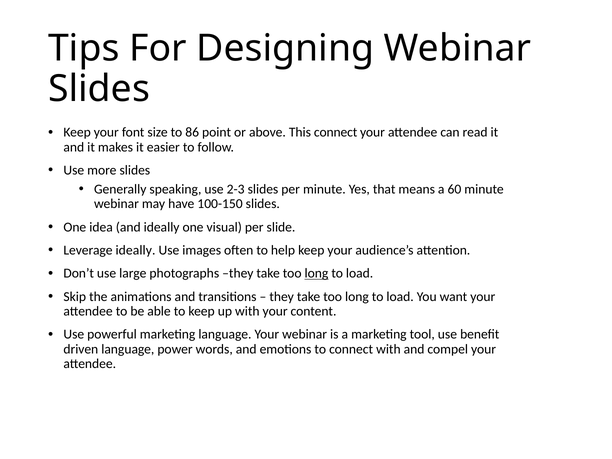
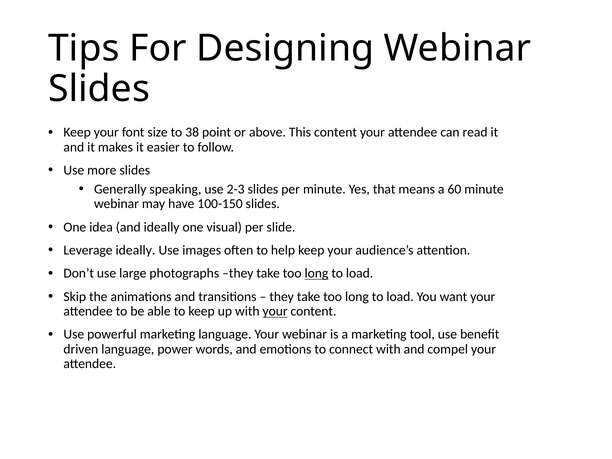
86: 86 -> 38 (192, 132)
This connect: connect -> content (336, 132)
your underline: none -> present (275, 311)
